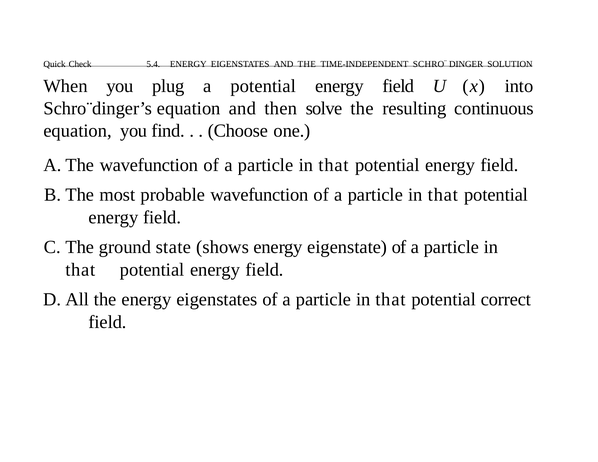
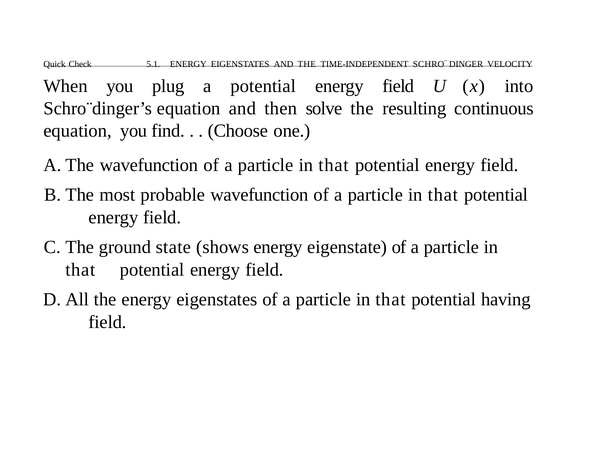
5.4: 5.4 -> 5.1 (153, 64)
SOLUTION: SOLUTION -> VELOCITY (510, 64)
correct: correct -> having (506, 300)
